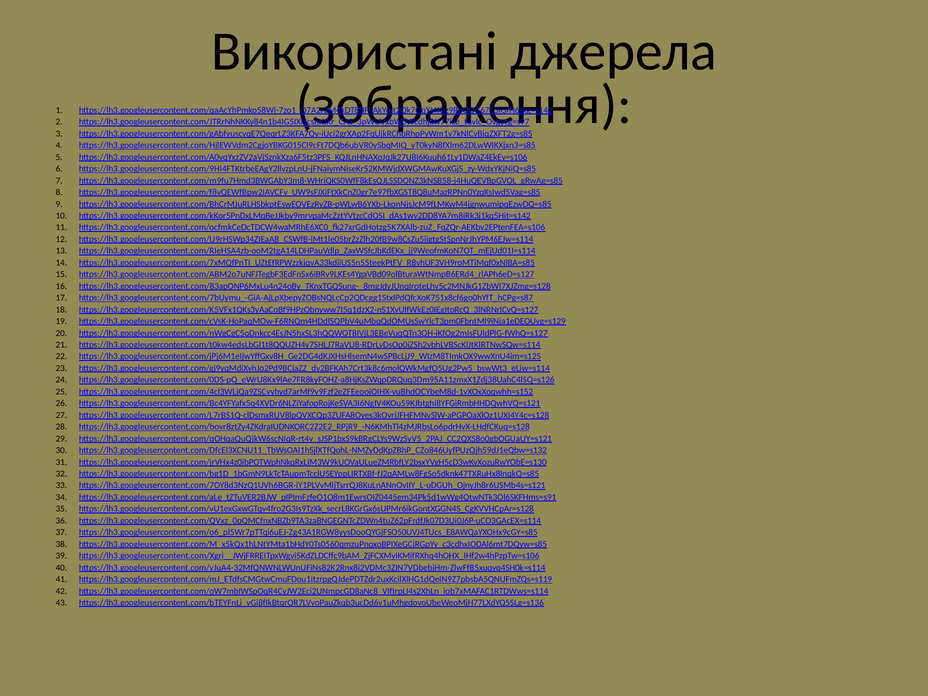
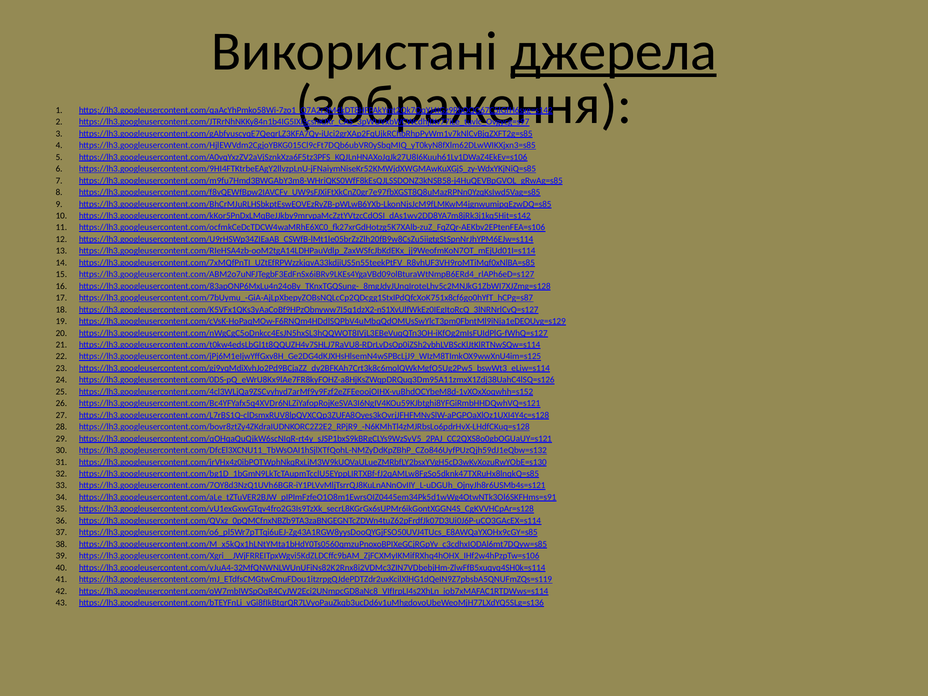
джерела underline: none -> present (614, 52)
